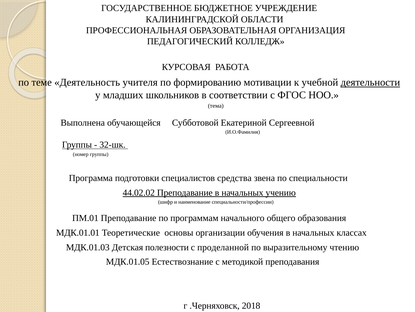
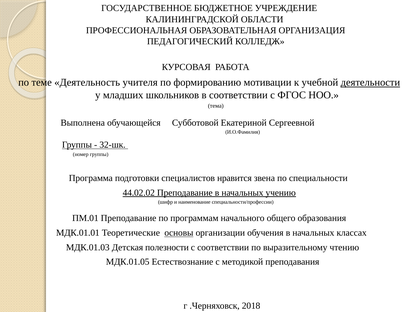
средства: средства -> нравится (234, 178)
основы underline: none -> present (179, 232)
с проделанной: проделанной -> соответствии (223, 247)
